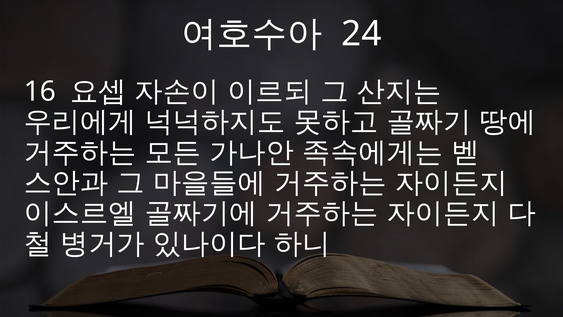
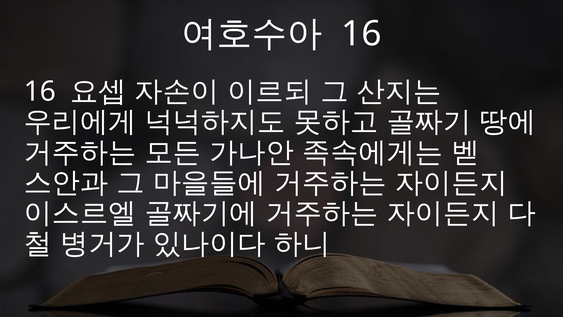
24: 24 -> 16 (361, 34)
